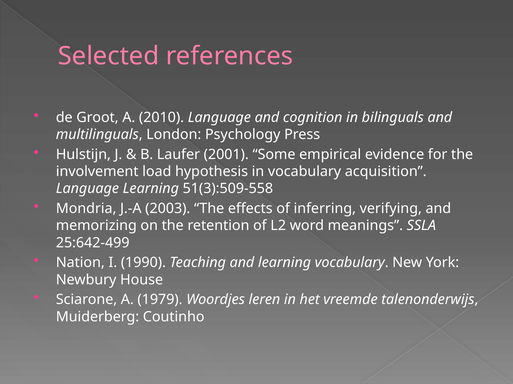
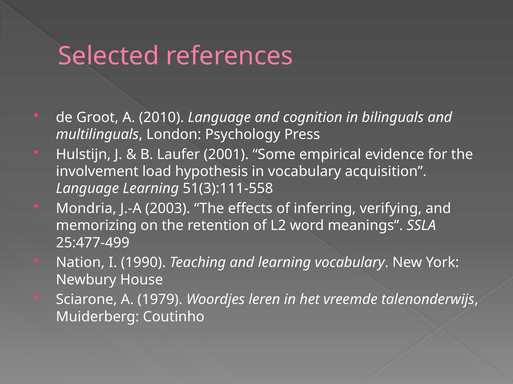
51(3):509-558: 51(3):509-558 -> 51(3):111-558 (228, 189)
25:642-499: 25:642-499 -> 25:477-499 (93, 243)
